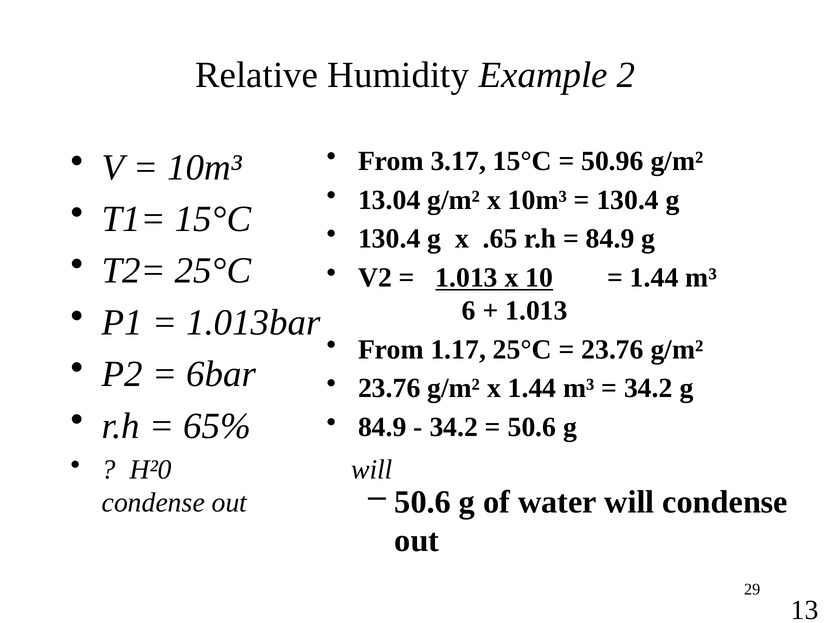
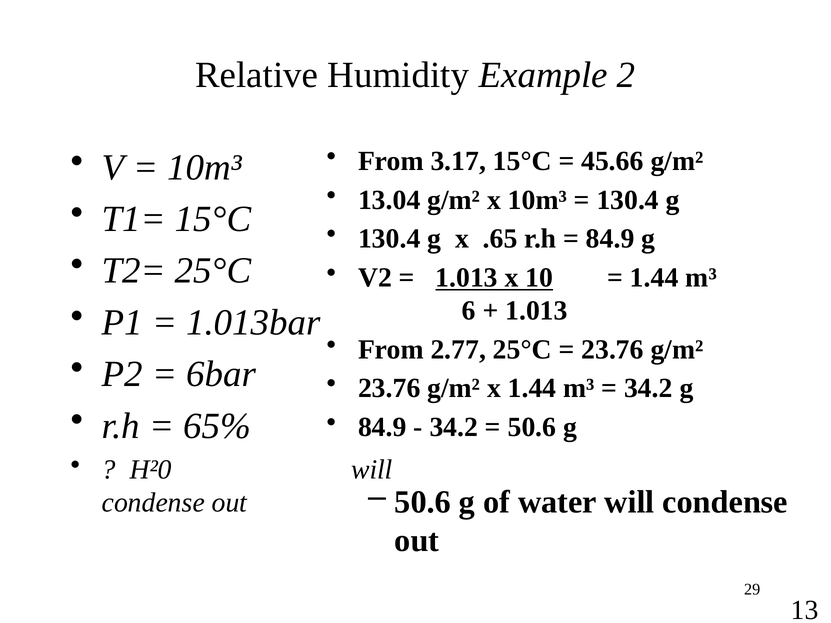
50.96: 50.96 -> 45.66 (612, 161)
1.17: 1.17 -> 2.77 (458, 350)
